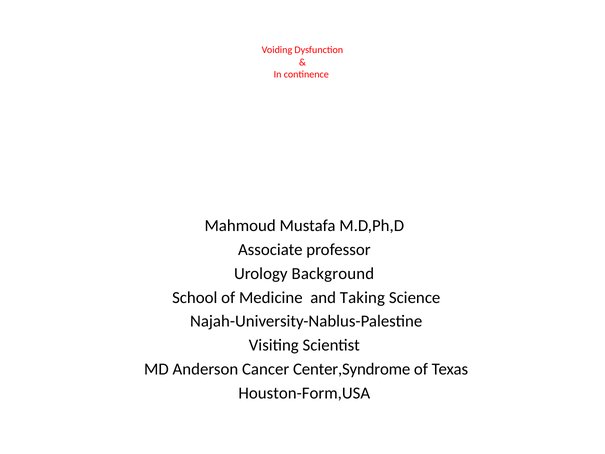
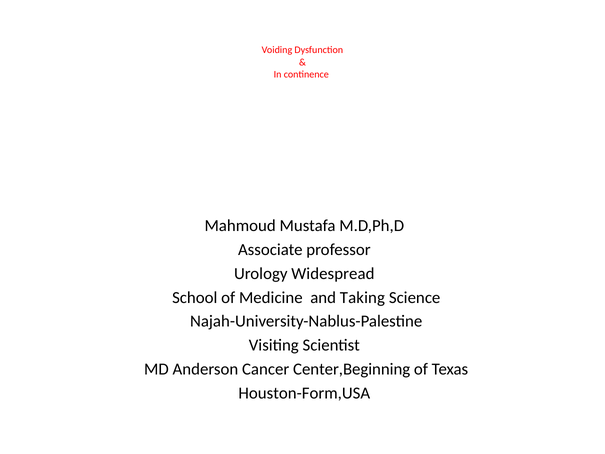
Background: Background -> Widespread (333, 273)
Center,Syndrome: Center,Syndrome -> Center,Beginning (352, 369)
